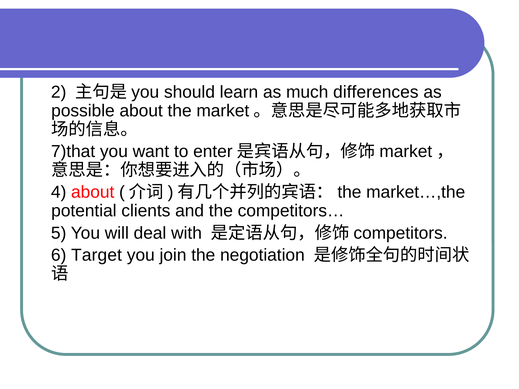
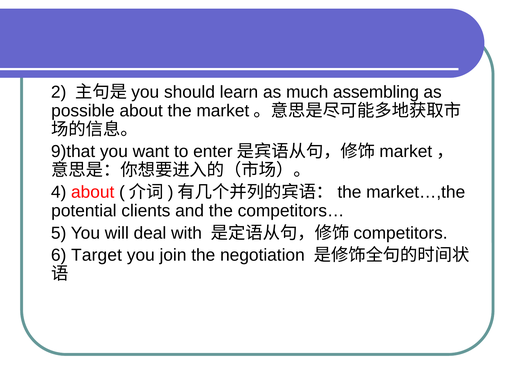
differences: differences -> assembling (376, 92)
7)that: 7)that -> 9)that (73, 152)
